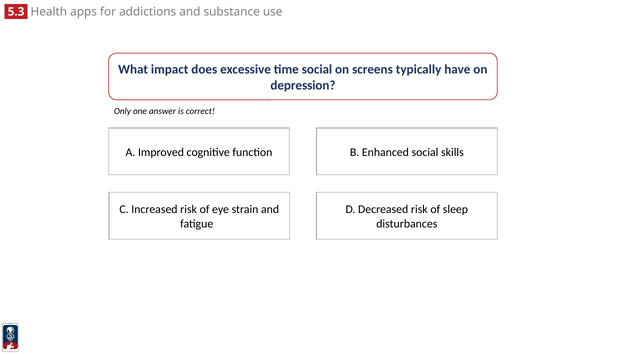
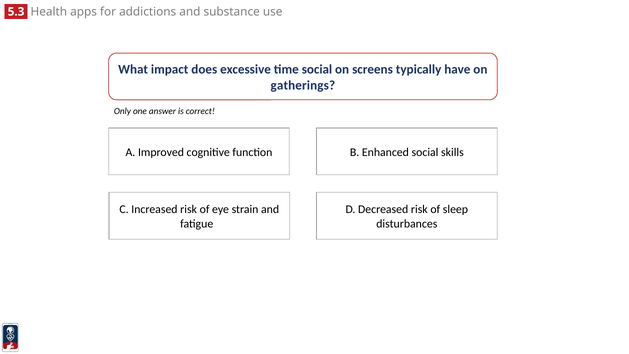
depression: depression -> gatherings (303, 85)
